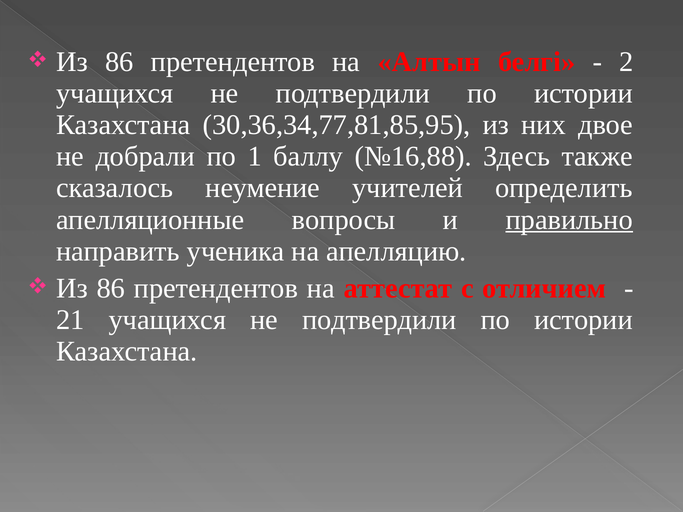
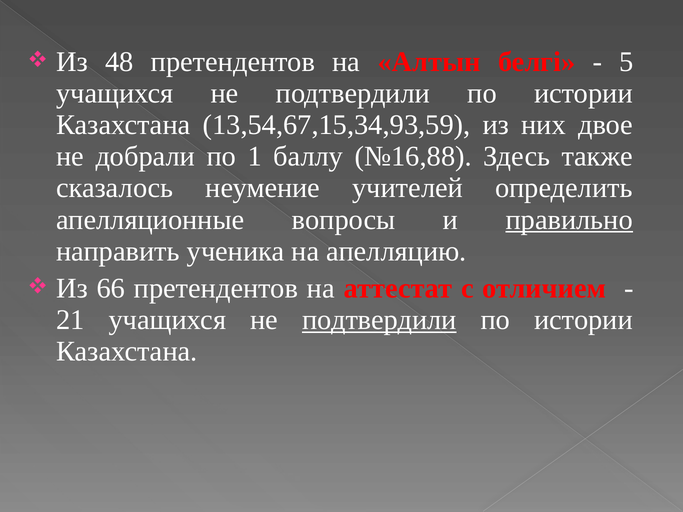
86: 86 -> 48 (119, 62)
2: 2 -> 5 (626, 62)
30,36,34,77,81,85,95: 30,36,34,77,81,85,95 -> 13,54,67,15,34,93,59 (336, 125)
86: 86 -> 66 (111, 289)
подтвердили underline: none -> present (379, 320)
